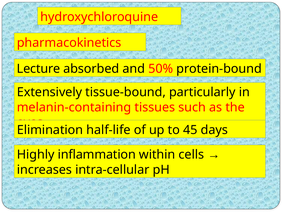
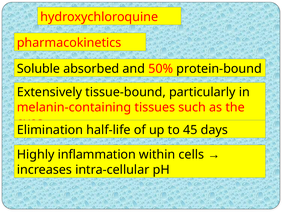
Lecture: Lecture -> Soluble (38, 69)
